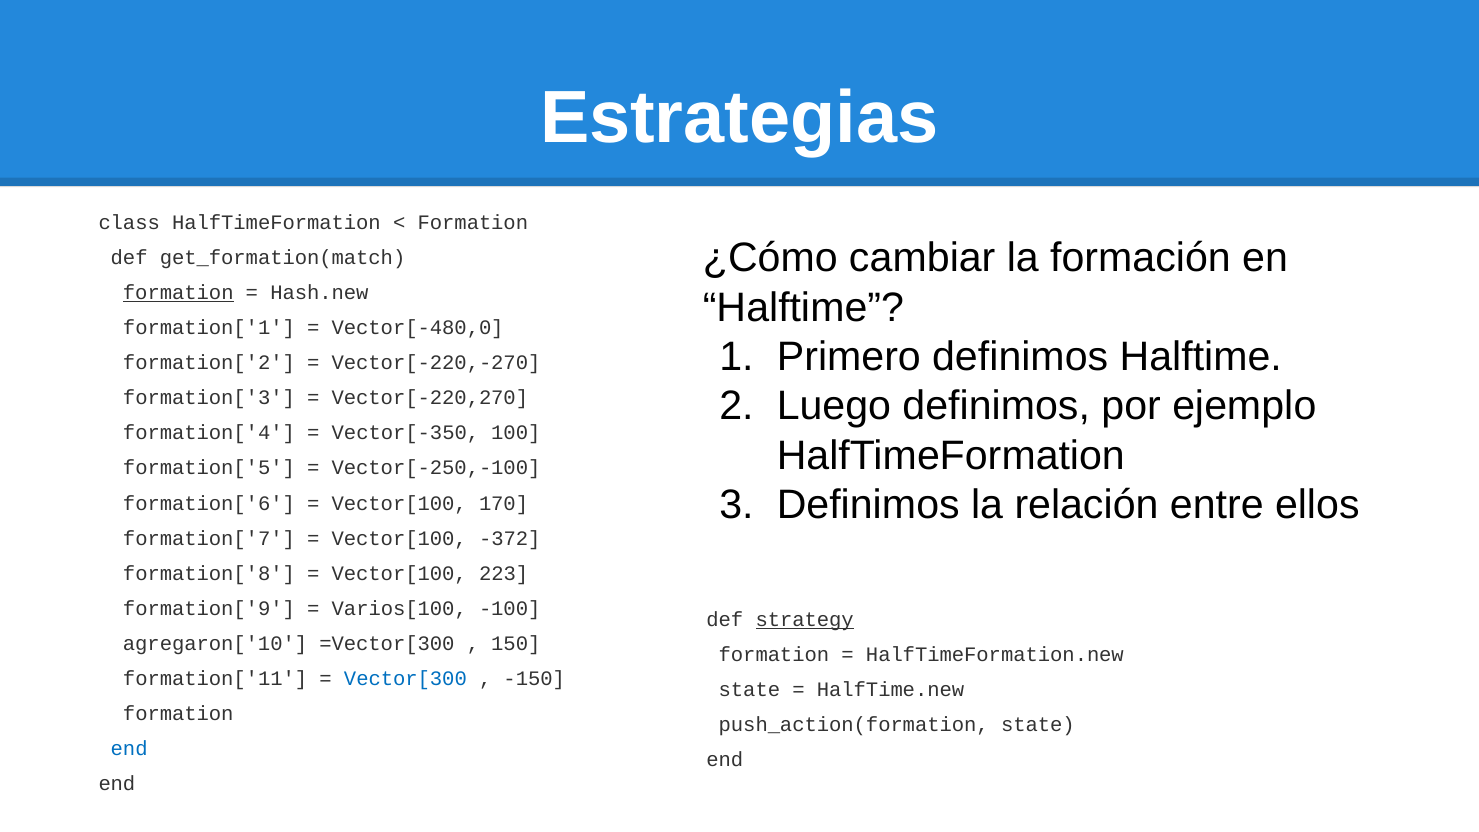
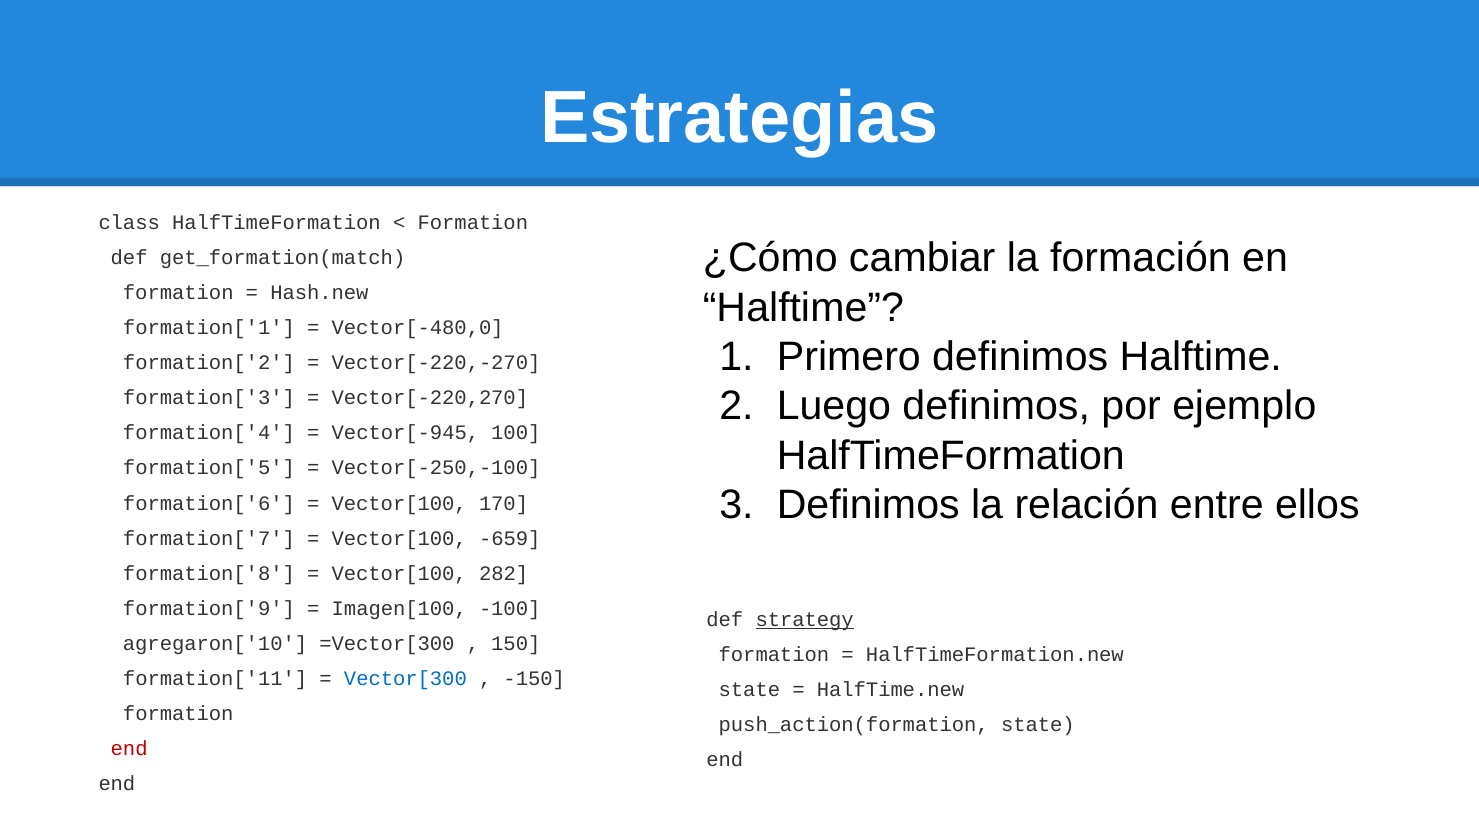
formation underline: present -> none (178, 293)
Vector[-350: Vector[-350 -> Vector[-945 (405, 433)
-372: -372 -> -659 (510, 538)
223: 223 -> 282 (504, 573)
Varios[100: Varios[100 -> Imagen[100 (399, 608)
end colour: blue -> red (129, 749)
